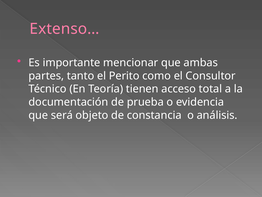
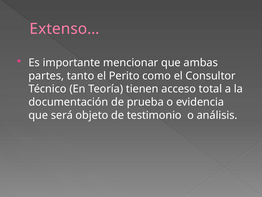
constancia: constancia -> testimonio (154, 115)
